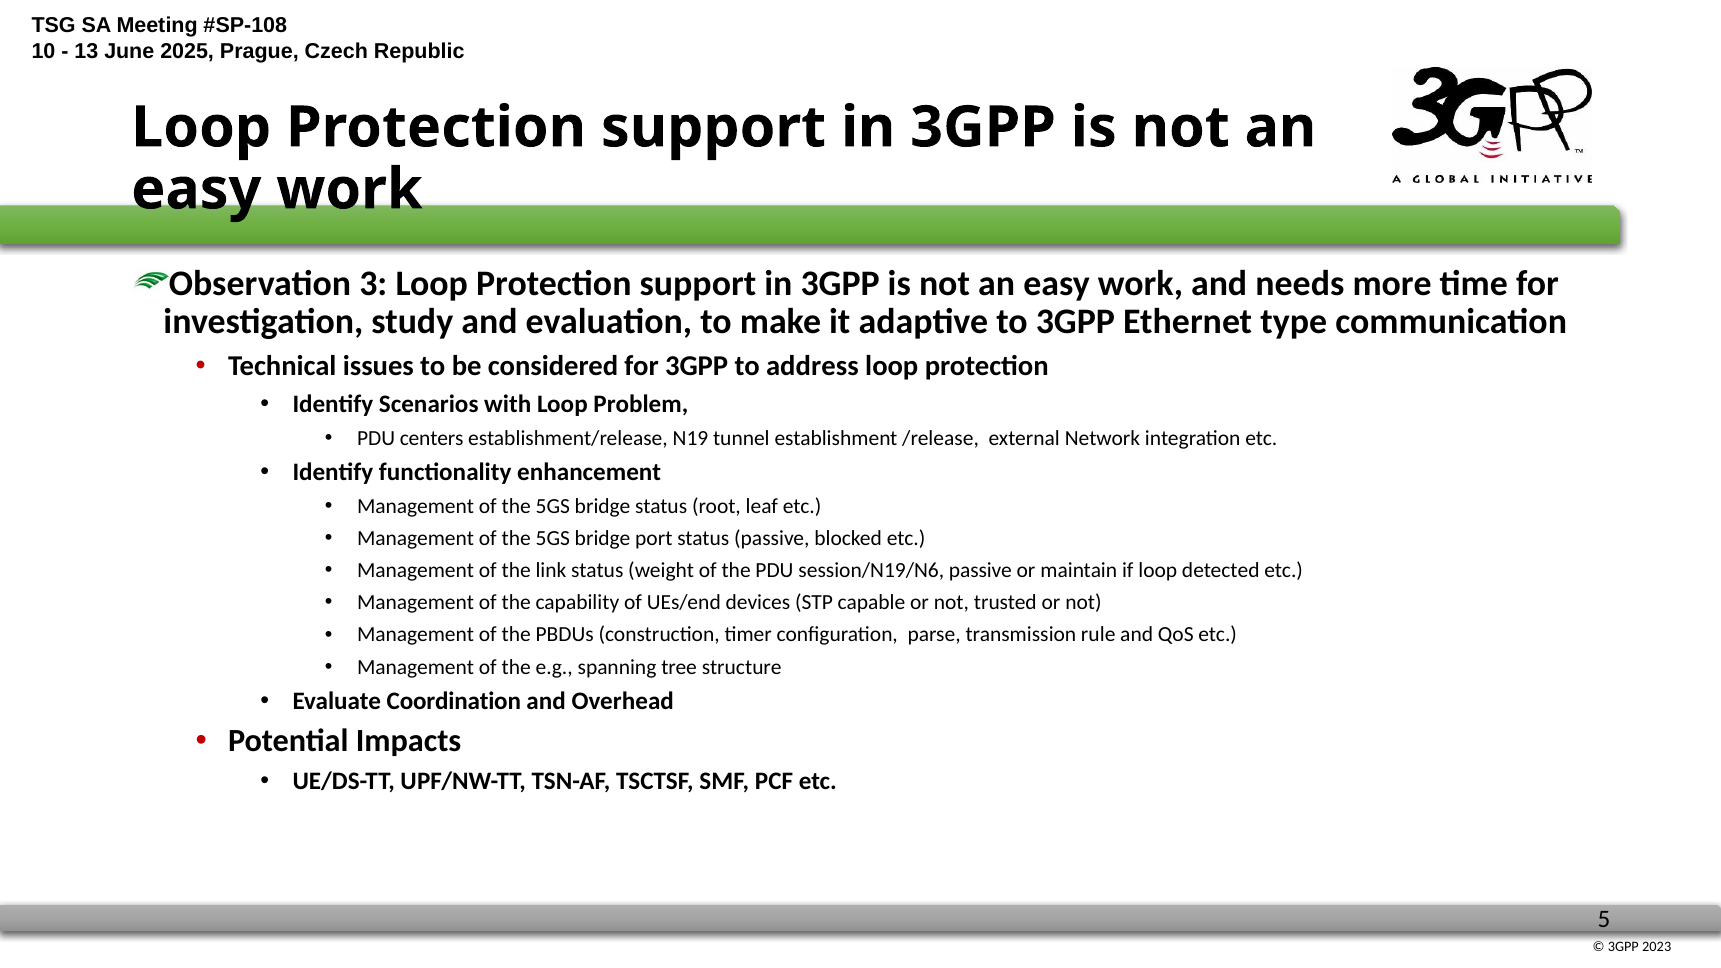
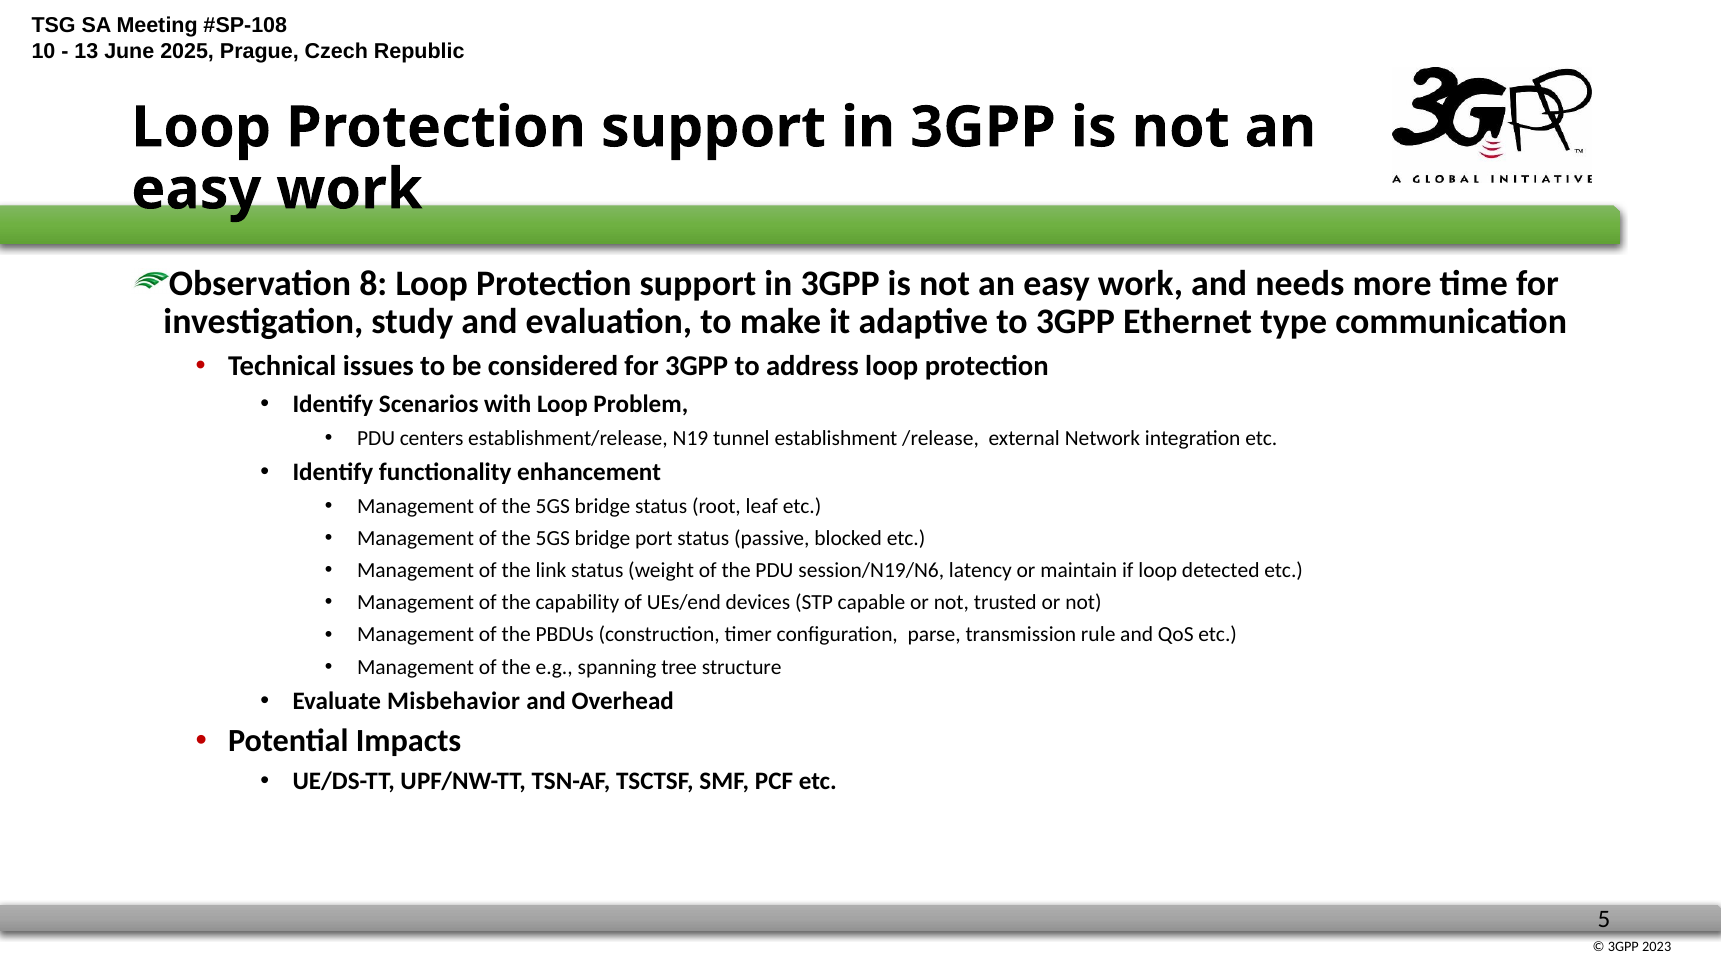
3: 3 -> 8 (373, 283)
session/N19/N6 passive: passive -> latency (980, 571)
Coordination: Coordination -> Misbehavior (454, 701)
